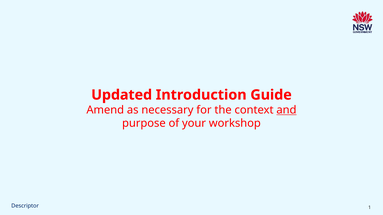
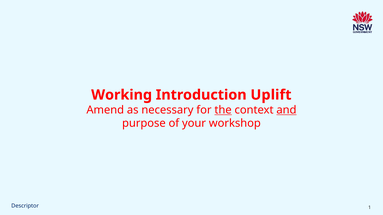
Updated: Updated -> Working (122, 95)
Guide: Guide -> Uplift (271, 95)
the underline: none -> present (223, 110)
